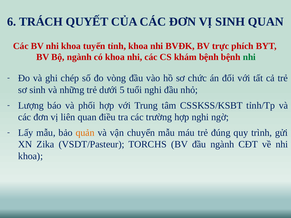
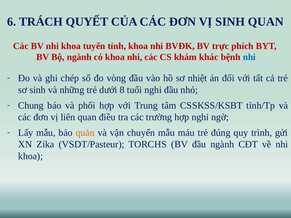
khám bệnh: bệnh -> khác (209, 57)
nhi colour: green -> blue (249, 57)
chức: chức -> nhiệt (197, 78)
5: 5 -> 8 (122, 90)
Lượng: Lượng -> Chung (31, 106)
